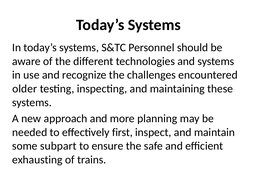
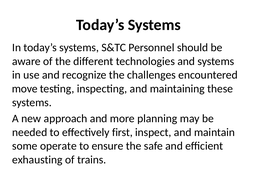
older: older -> move (25, 89)
subpart: subpart -> operate (58, 146)
